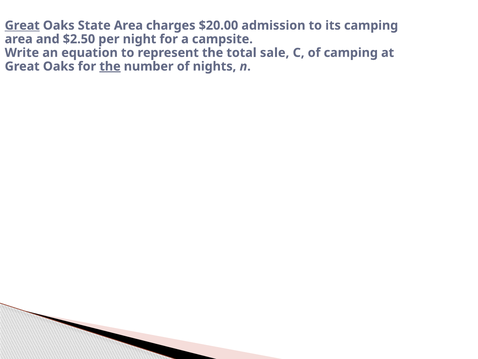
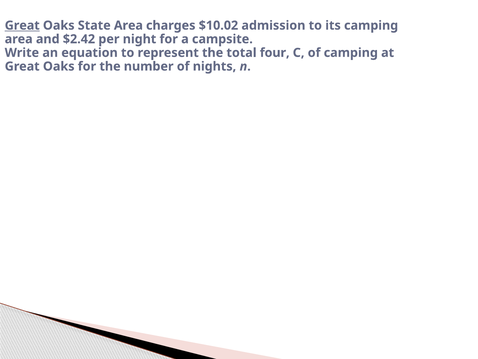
$20.00: $20.00 -> $10.02 (218, 25)
$2.50: $2.50 -> $2.42 (79, 39)
sale: sale -> four (275, 53)
the underline: present -> none (110, 66)
